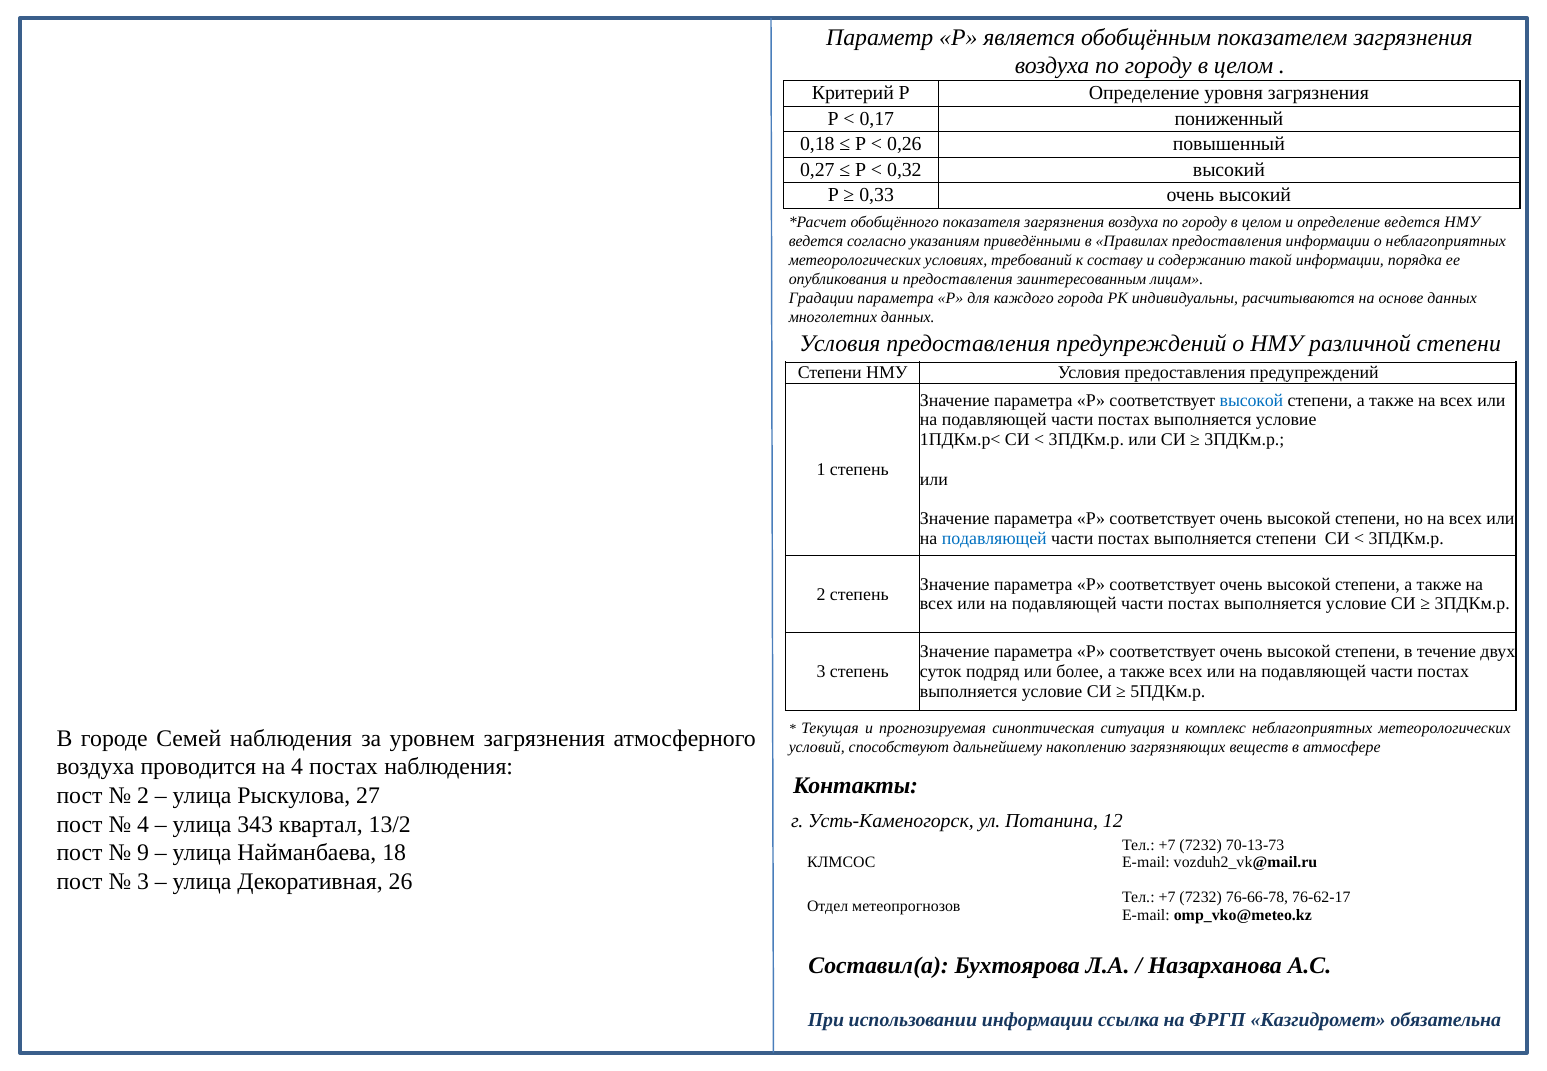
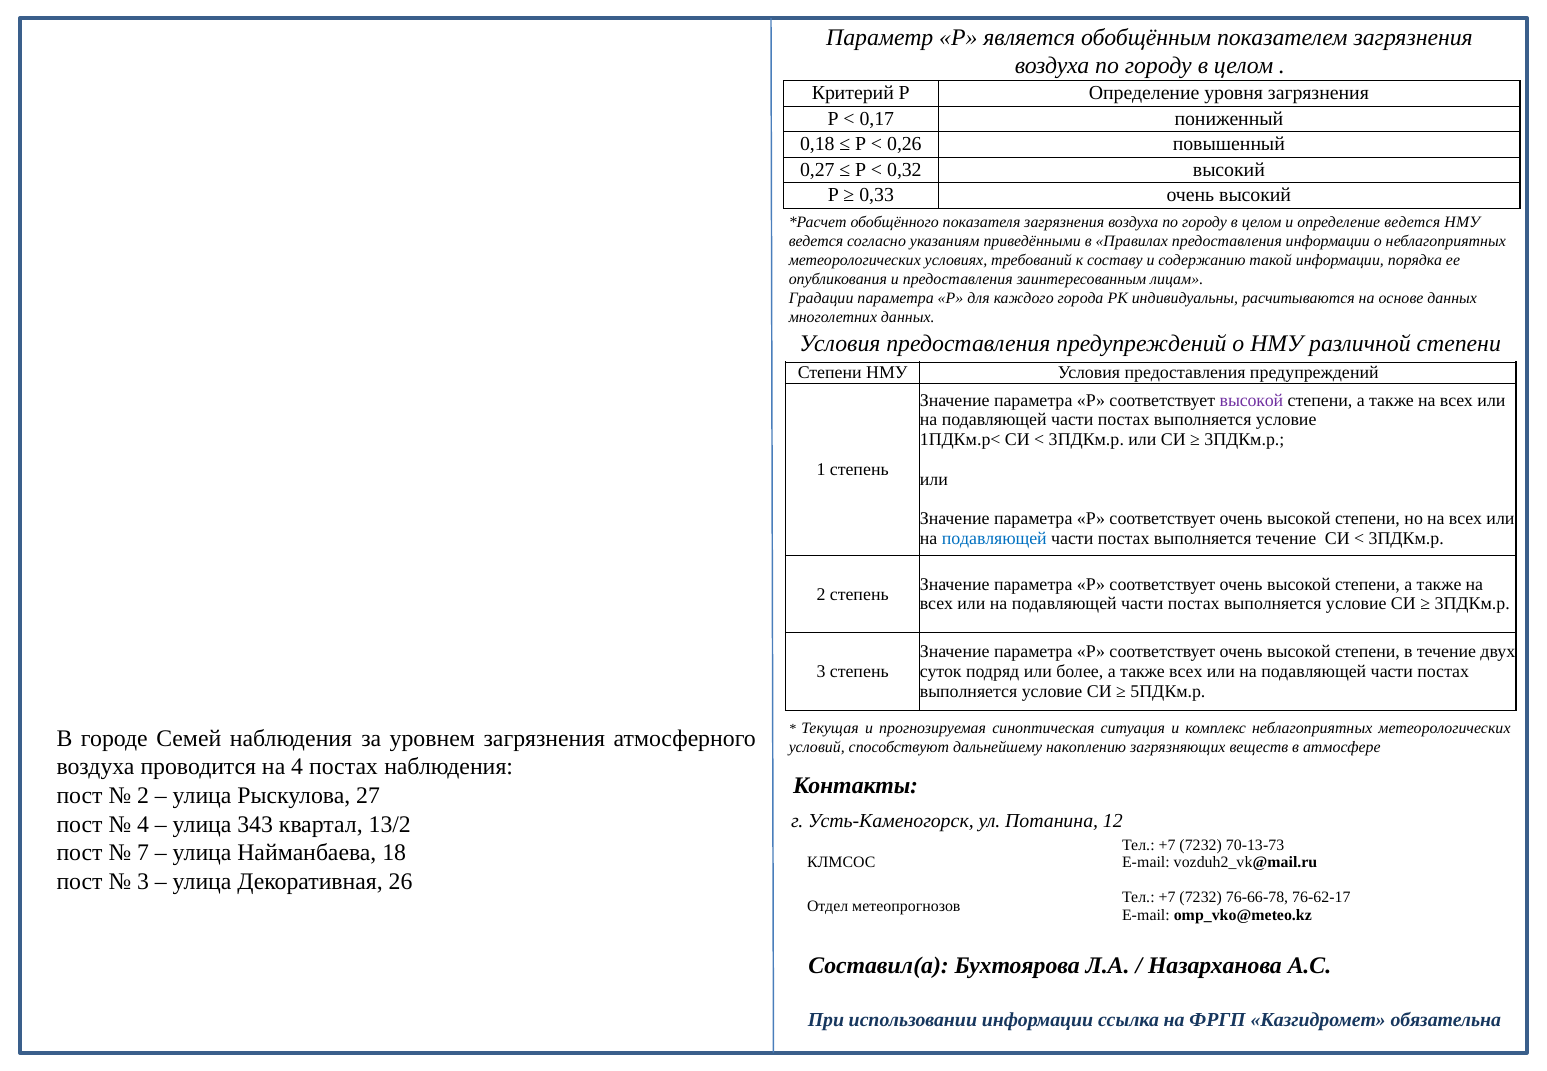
высокой colour: blue -> purple (1252, 400)
выполняется степени: степени -> течение (1286, 539)
9: 9 -> 7 (143, 853)
